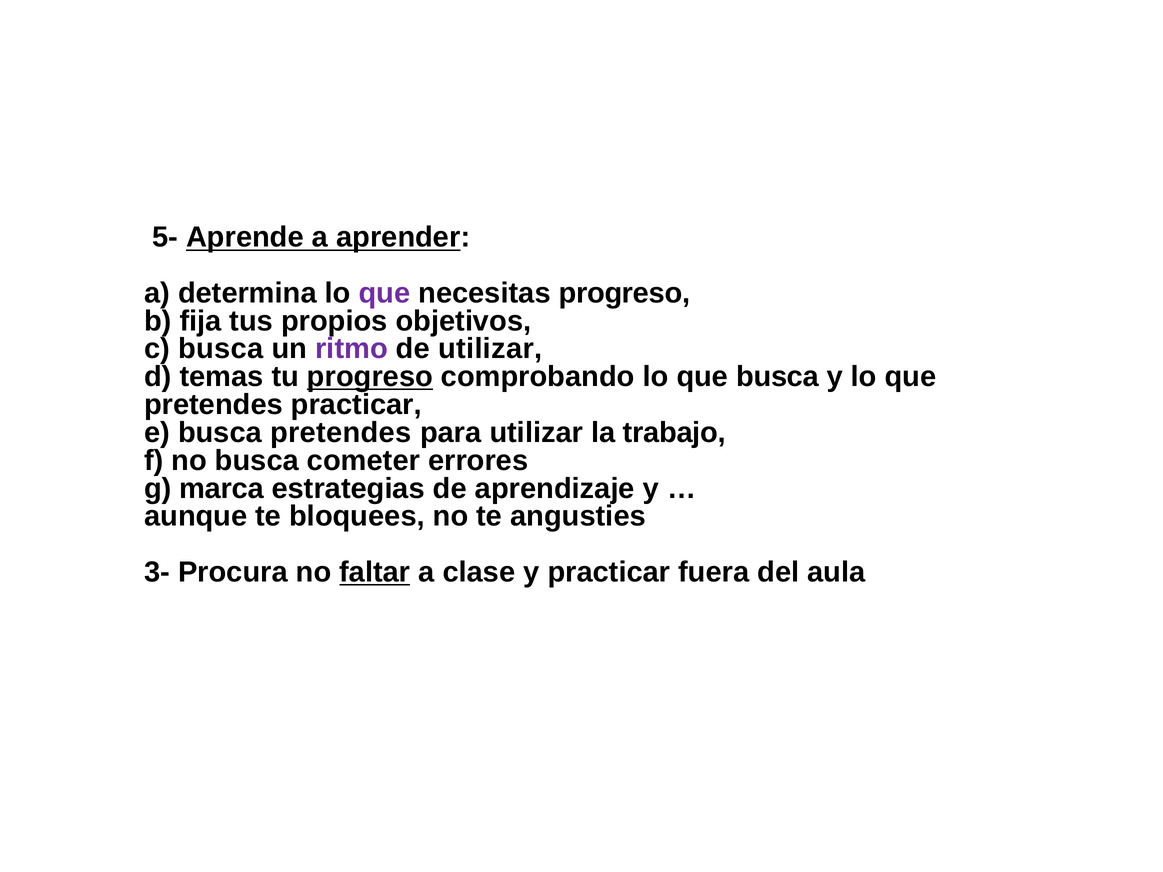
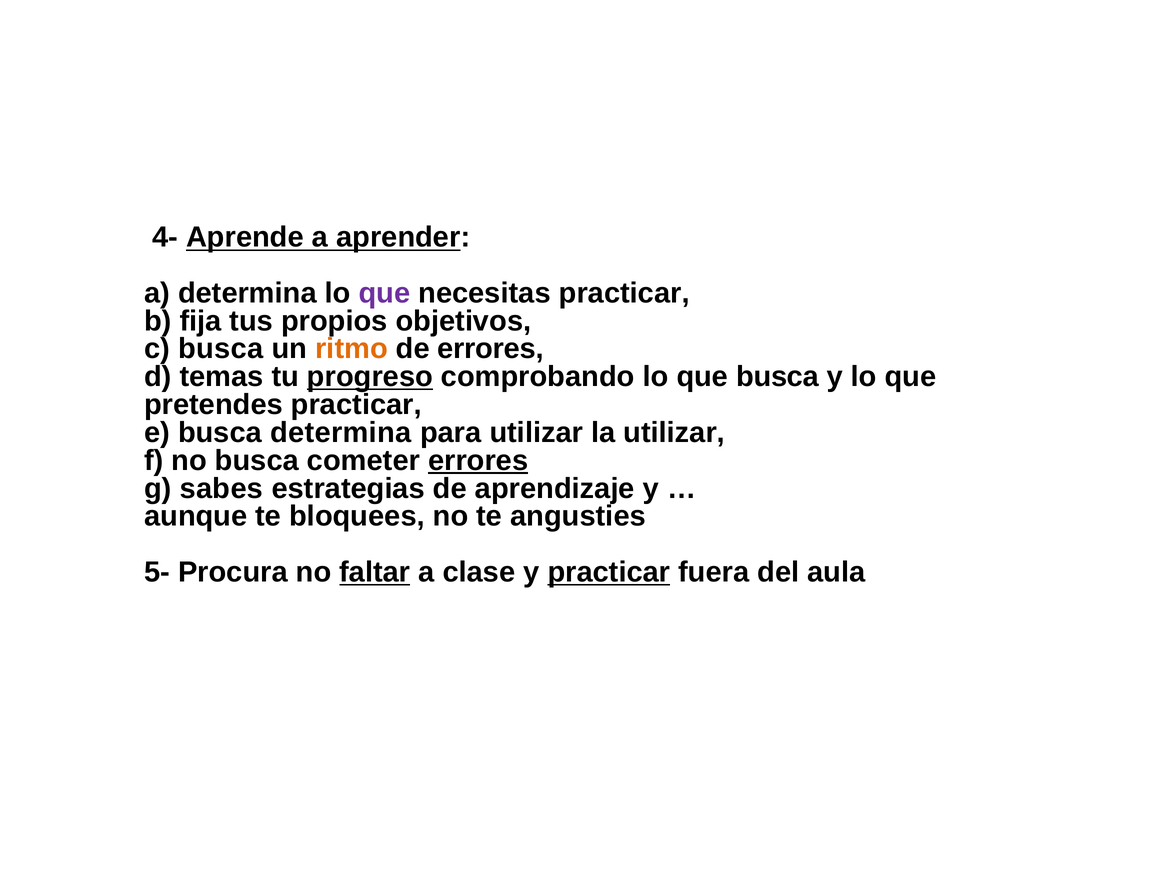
5-: 5- -> 4- (165, 237)
necesitas progreso: progreso -> practicar (624, 293)
ritmo colour: purple -> orange (351, 349)
de utilizar: utilizar -> errores (490, 349)
busca pretendes: pretendes -> determina (341, 433)
la trabajo: trabajo -> utilizar (674, 433)
errores underline: none -> present (478, 461)
marca: marca -> sabes (221, 489)
3-: 3- -> 5- (157, 572)
practicar underline: none -> present (609, 572)
